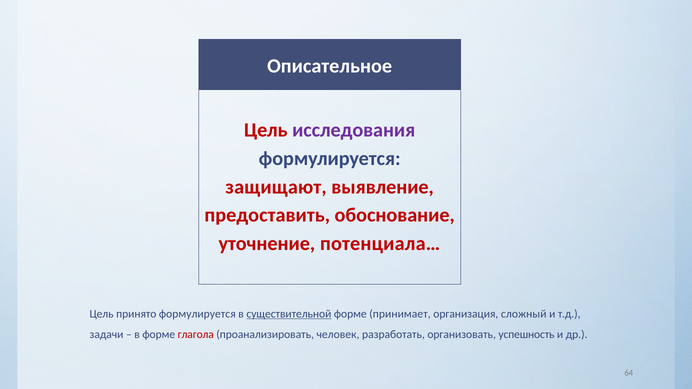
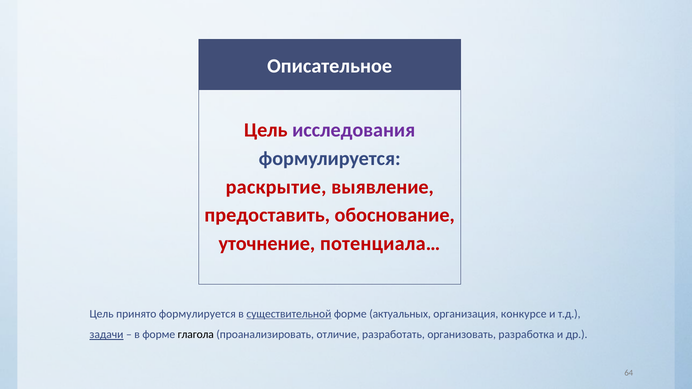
защищают: защищают -> раскрытие (276, 187)
принимает: принимает -> актуальных (400, 314)
сложный: сложный -> конкурсе (524, 314)
задачи underline: none -> present (107, 335)
глагола colour: red -> black (196, 335)
человек: человек -> отличие (338, 335)
успешность: успешность -> разработка (526, 335)
